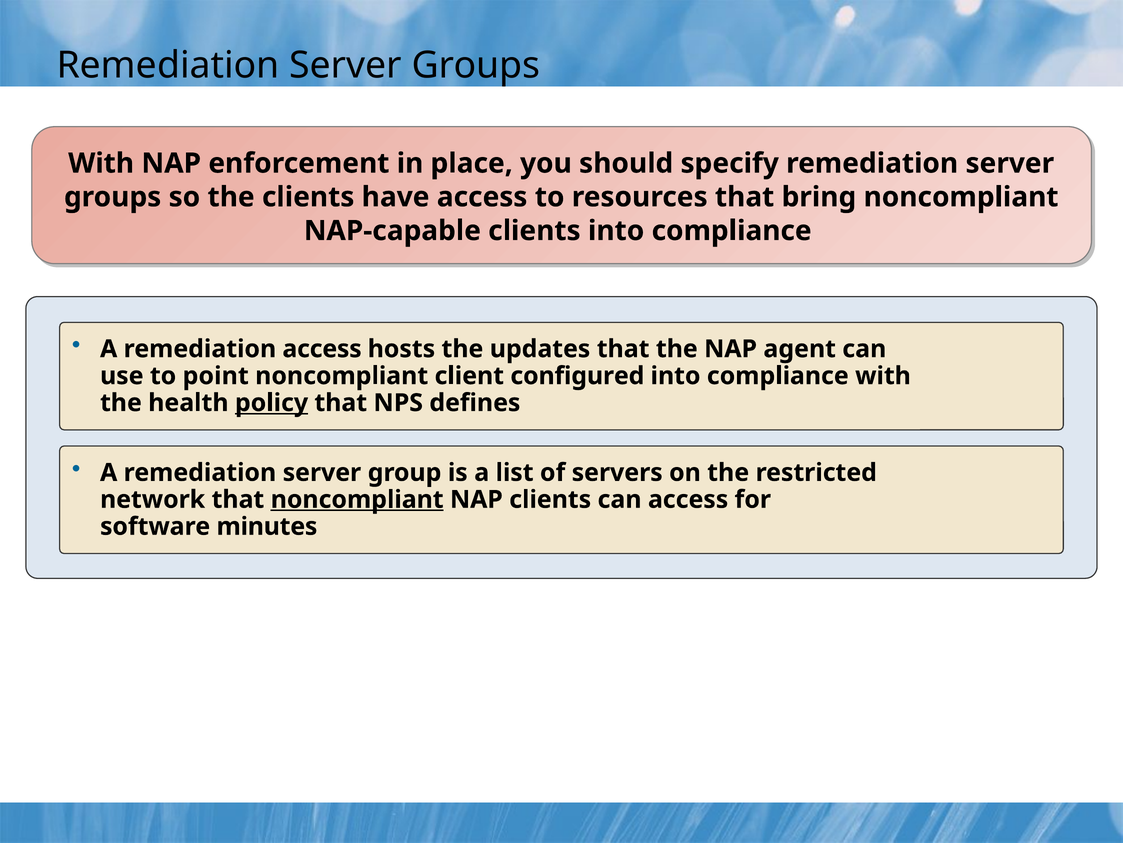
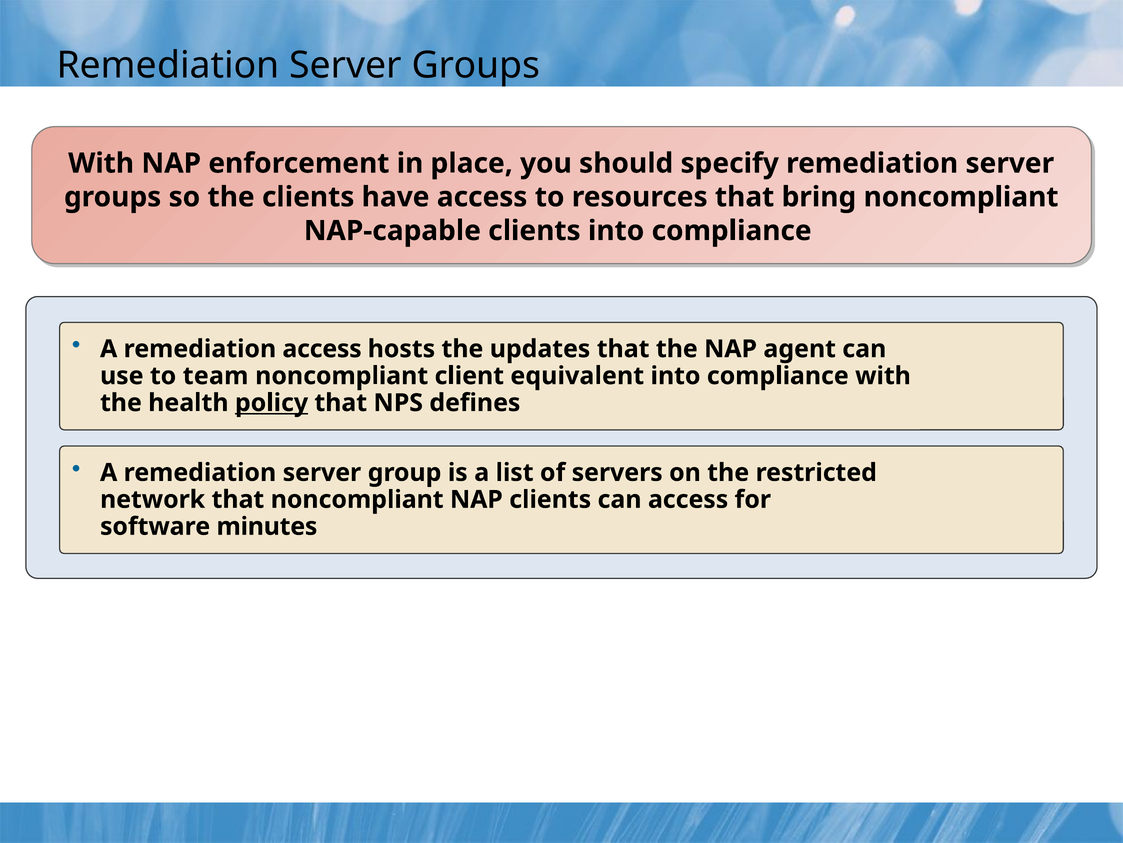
point: point -> team (216, 376)
configured: configured -> equivalent (577, 376)
noncompliant underline: present -> none (357, 499)
